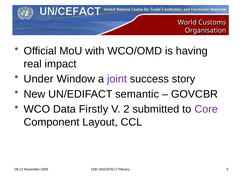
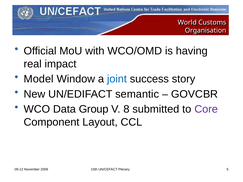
Under: Under -> Model (39, 79)
joint colour: purple -> blue (117, 79)
Firstly: Firstly -> Group (94, 109)
2: 2 -> 8 (127, 109)
